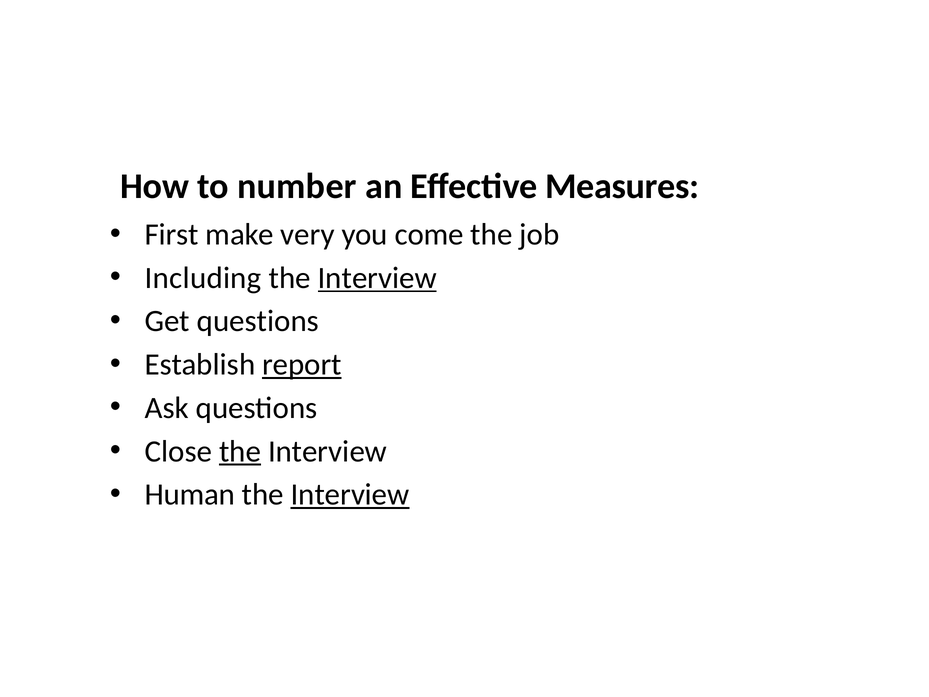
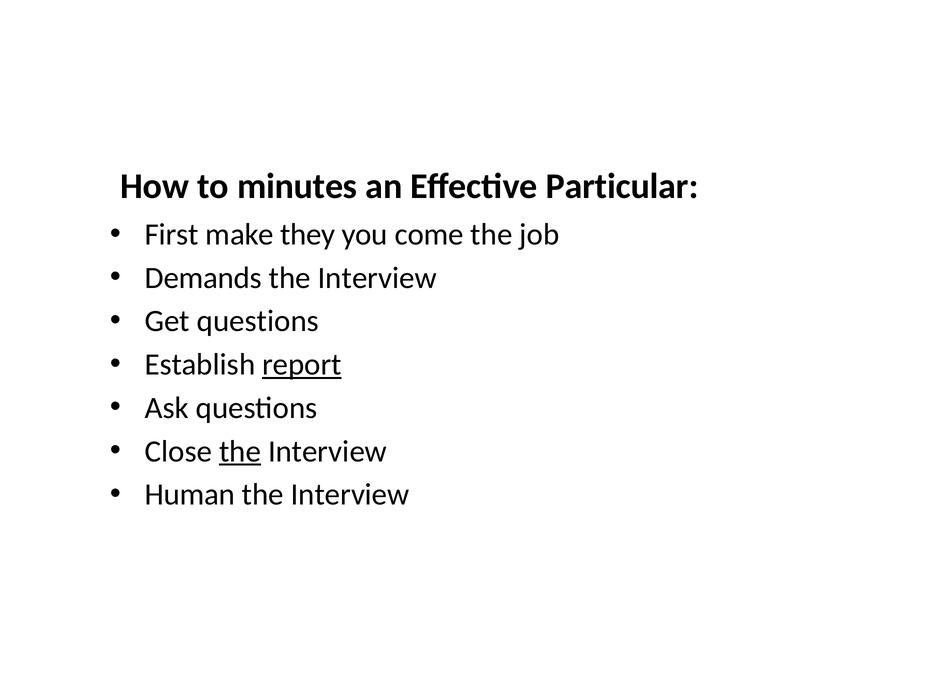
number: number -> minutes (297, 186)
Measures: Measures -> Particular (622, 186)
very: very -> they (308, 234)
Including: Including -> Demands (203, 278)
Interview underline: present -> none (377, 278)
Interview underline: present -> none (350, 494)
